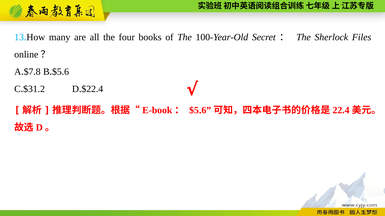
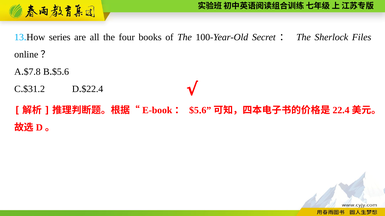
many: many -> series (60, 37)
